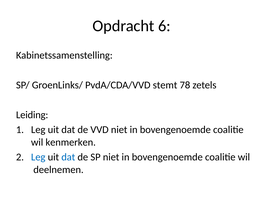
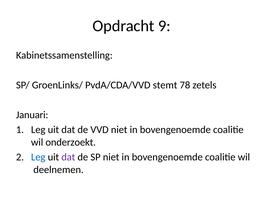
6: 6 -> 9 (164, 26)
Leiding: Leiding -> Januari (32, 114)
kenmerken: kenmerken -> onderzoekt (71, 142)
dat colour: blue -> purple (68, 157)
